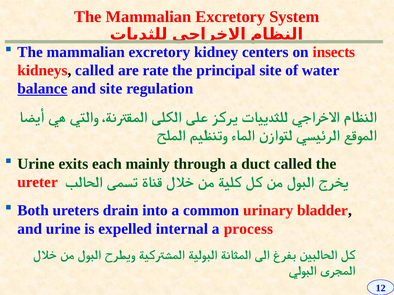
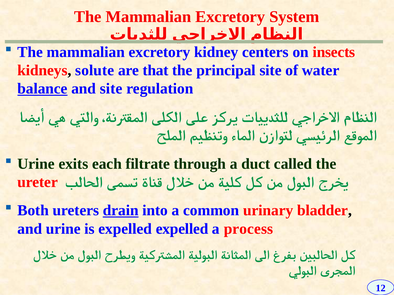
kidneys called: called -> solute (95, 70)
rate: rate -> that (156, 70)
mainly: mainly -> filtrate (148, 164)
drain underline: none -> present (121, 211)
expelled internal: internal -> expelled (182, 229)
